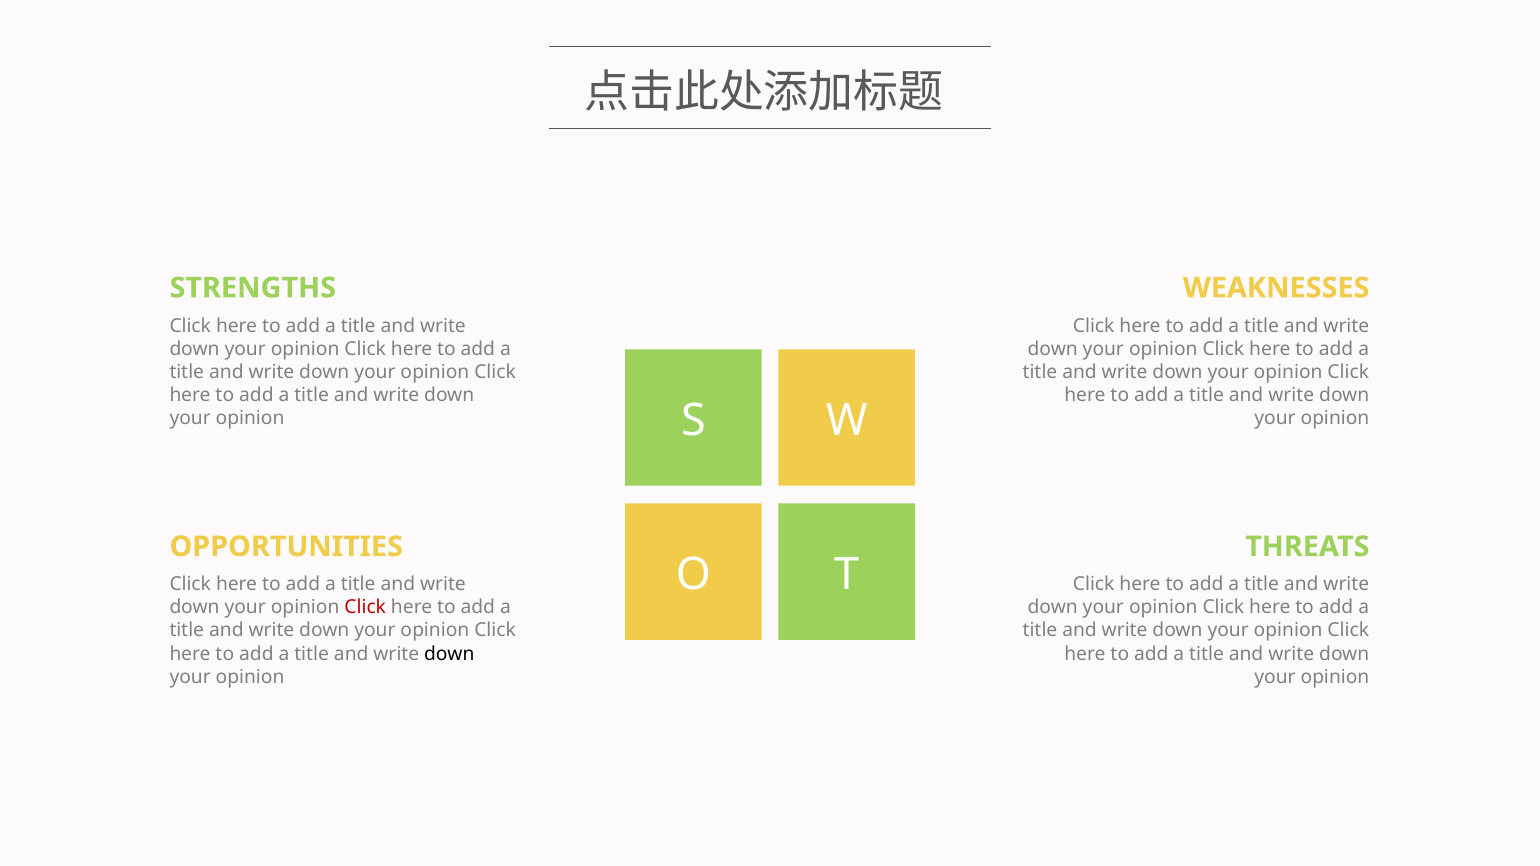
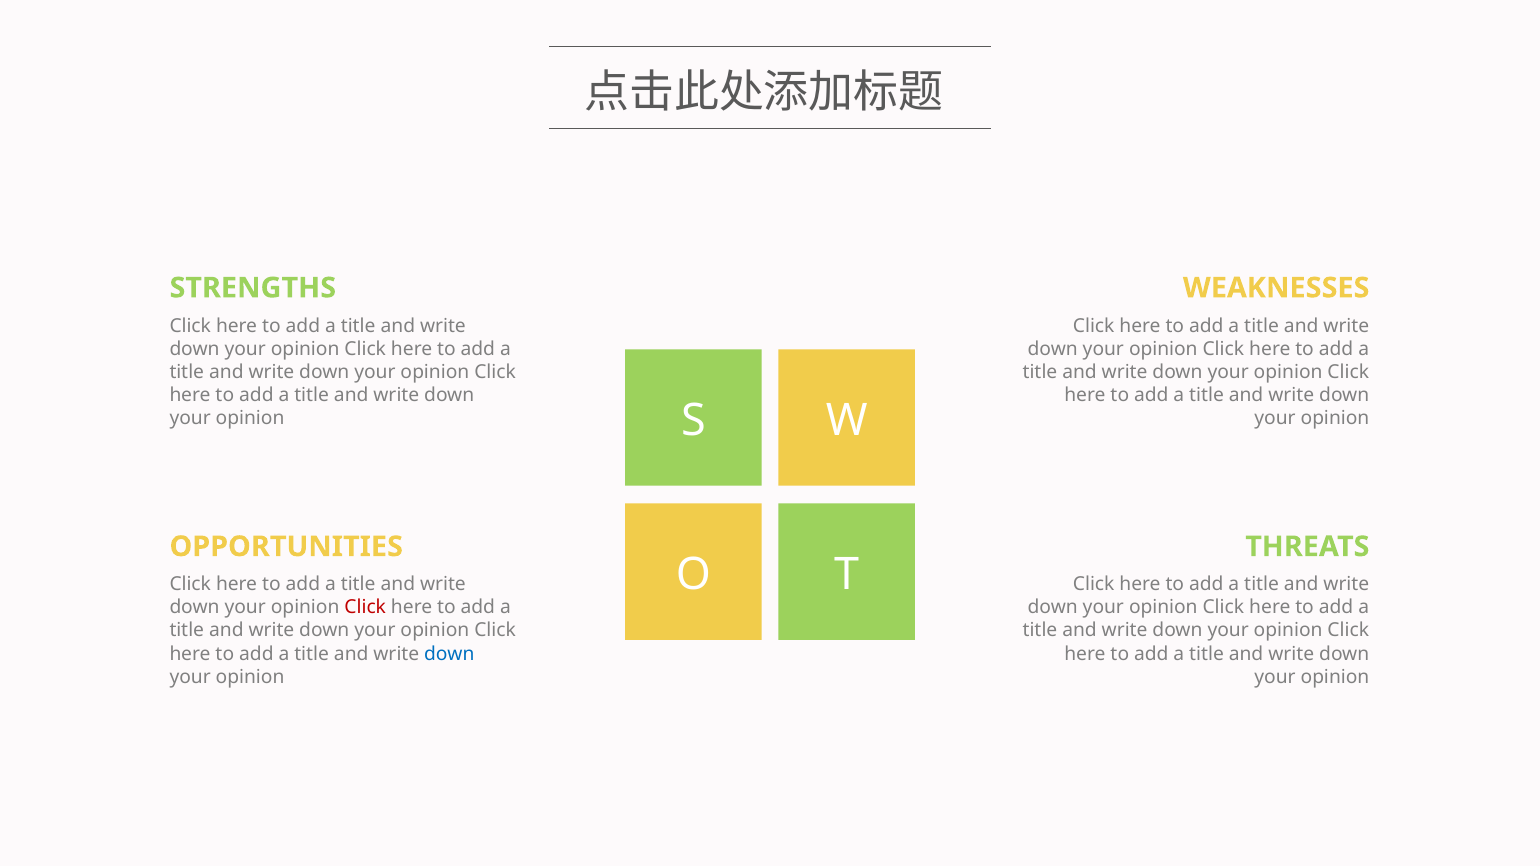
down colour: black -> blue (449, 654)
